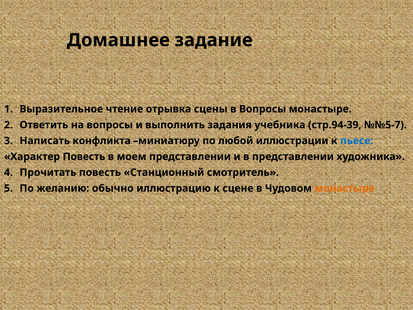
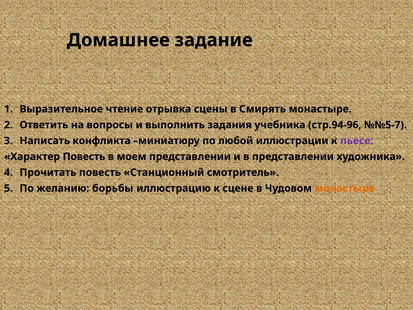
в Вопросы: Вопросы -> Смирять (263, 109)
стр.94-39: стр.94-39 -> стр.94-96 (335, 125)
пьесе colour: blue -> purple (357, 141)
обычно: обычно -> борьбы (113, 188)
